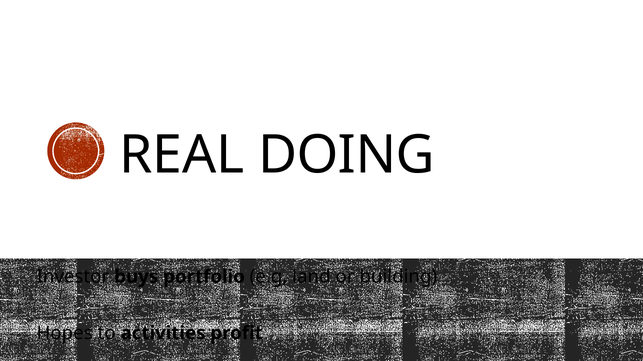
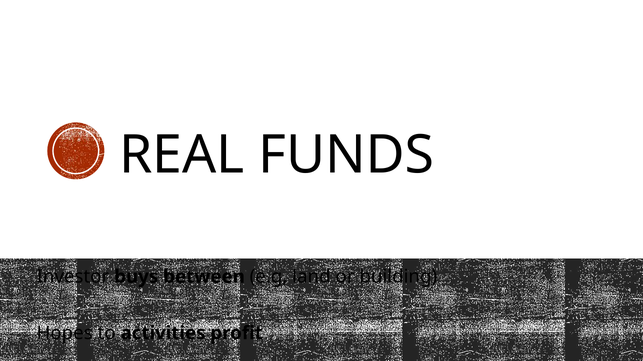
DOING: DOING -> FUNDS (346, 155)
portfolio: portfolio -> between (204, 277)
